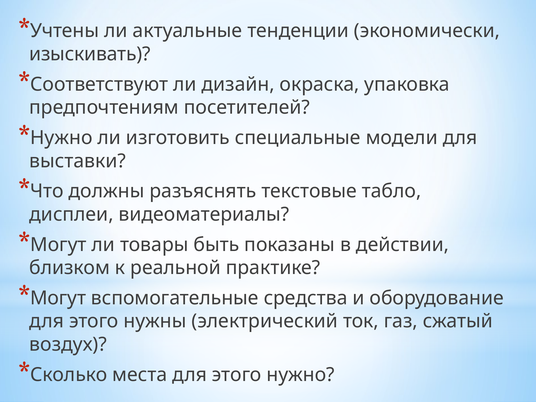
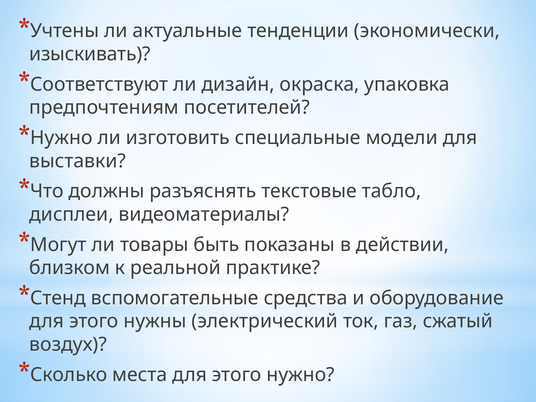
Могут: Могут -> Стенд (58, 298)
